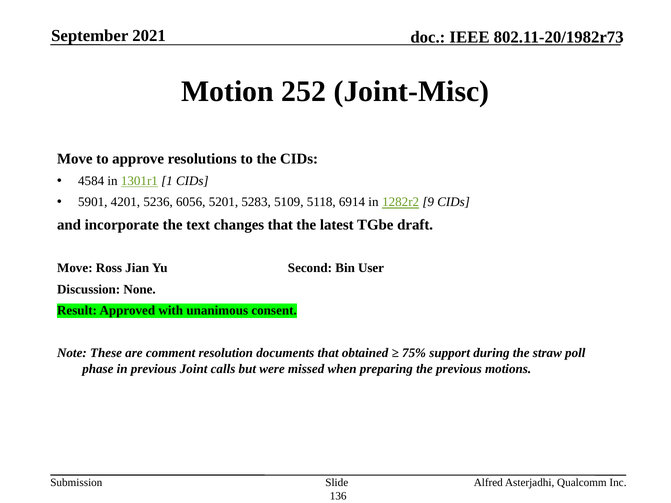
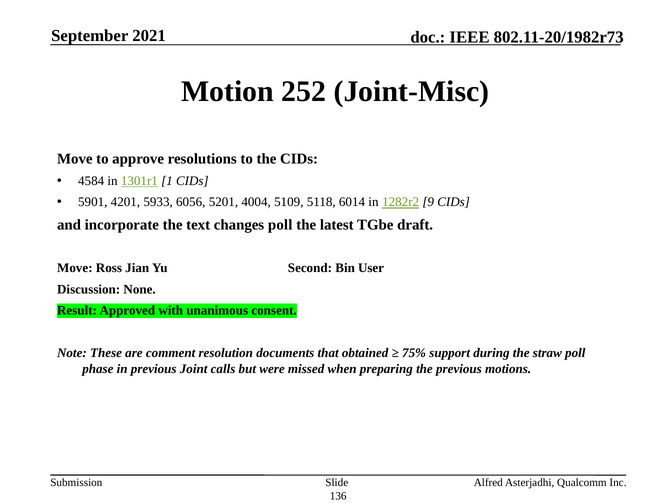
5236: 5236 -> 5933 (158, 202)
5283: 5283 -> 4004 (256, 202)
6914: 6914 -> 6014 (352, 202)
changes that: that -> poll (280, 225)
